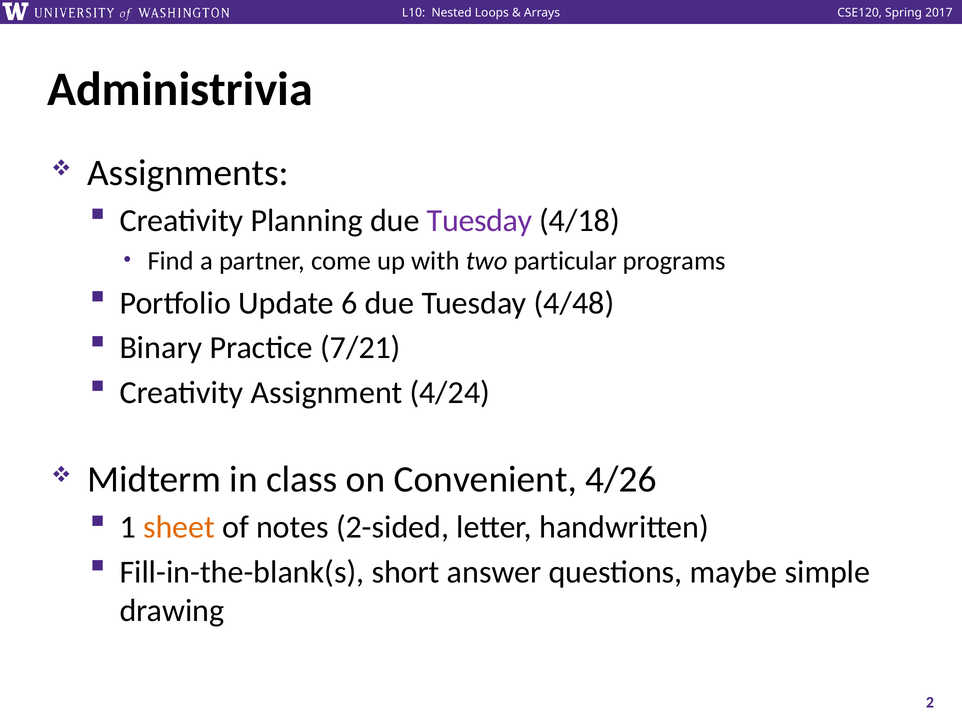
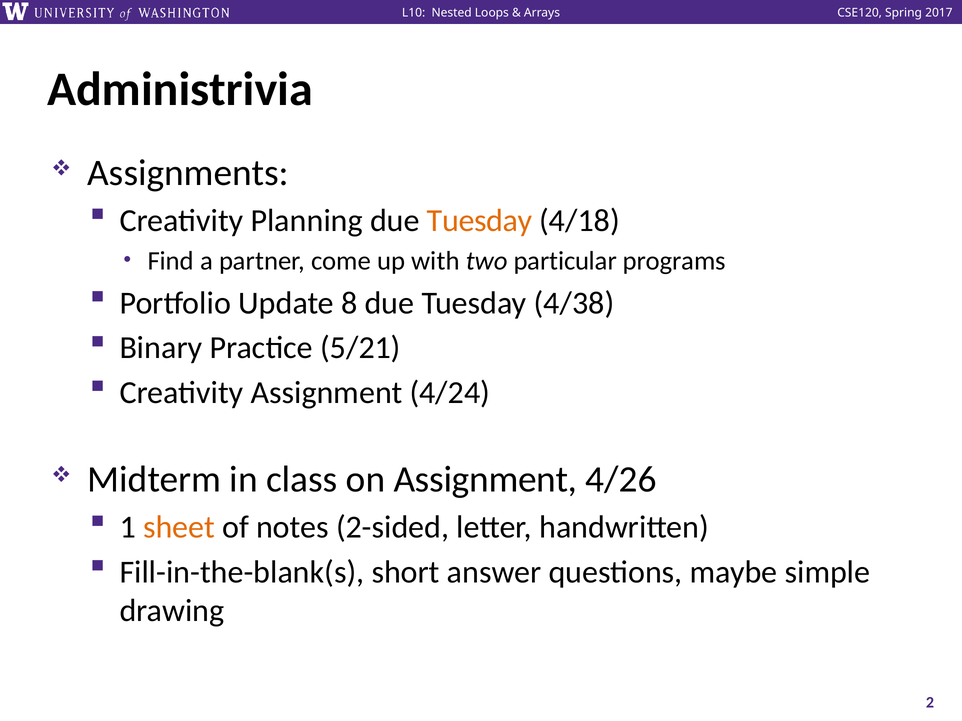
Tuesday colour: purple -> orange (480, 221)
6: 6 -> 8 (349, 303)
4/48: 4/48 -> 4/38 (574, 303)
7/21: 7/21 -> 5/21 (360, 348)
on Convenient: Convenient -> Assignment (485, 480)
